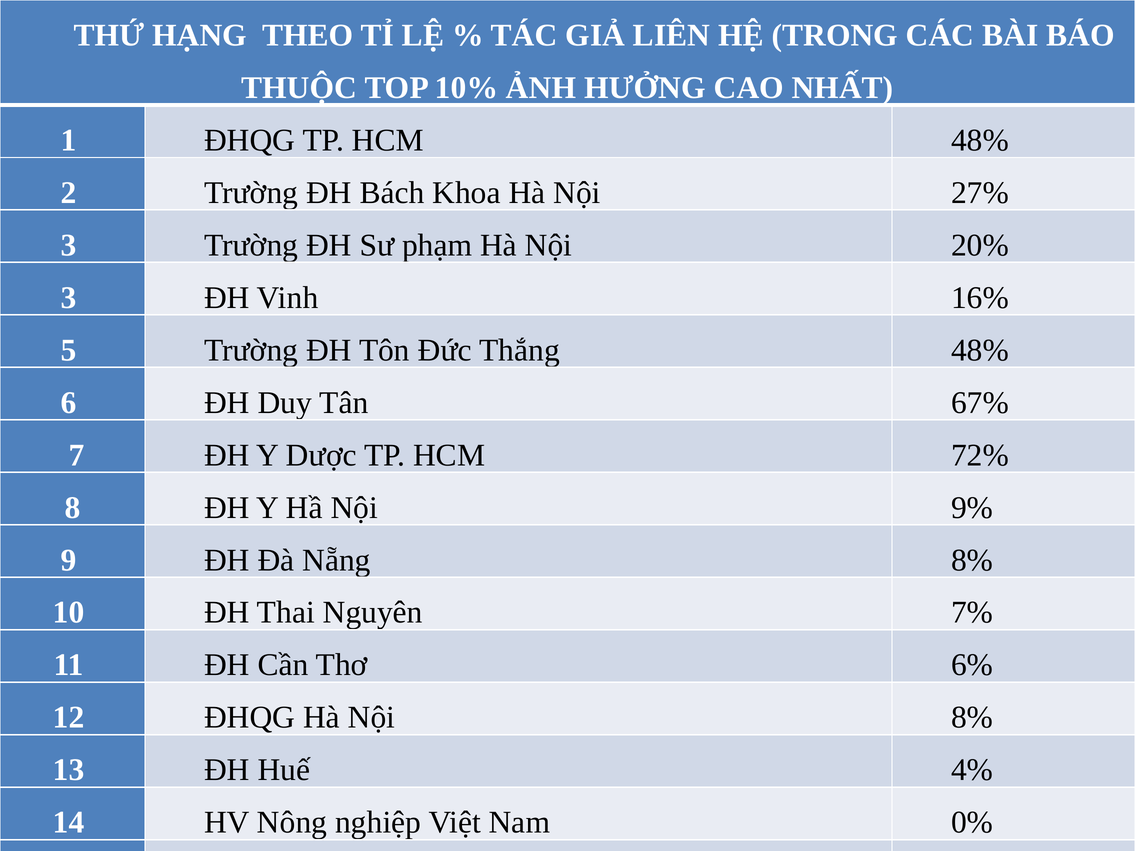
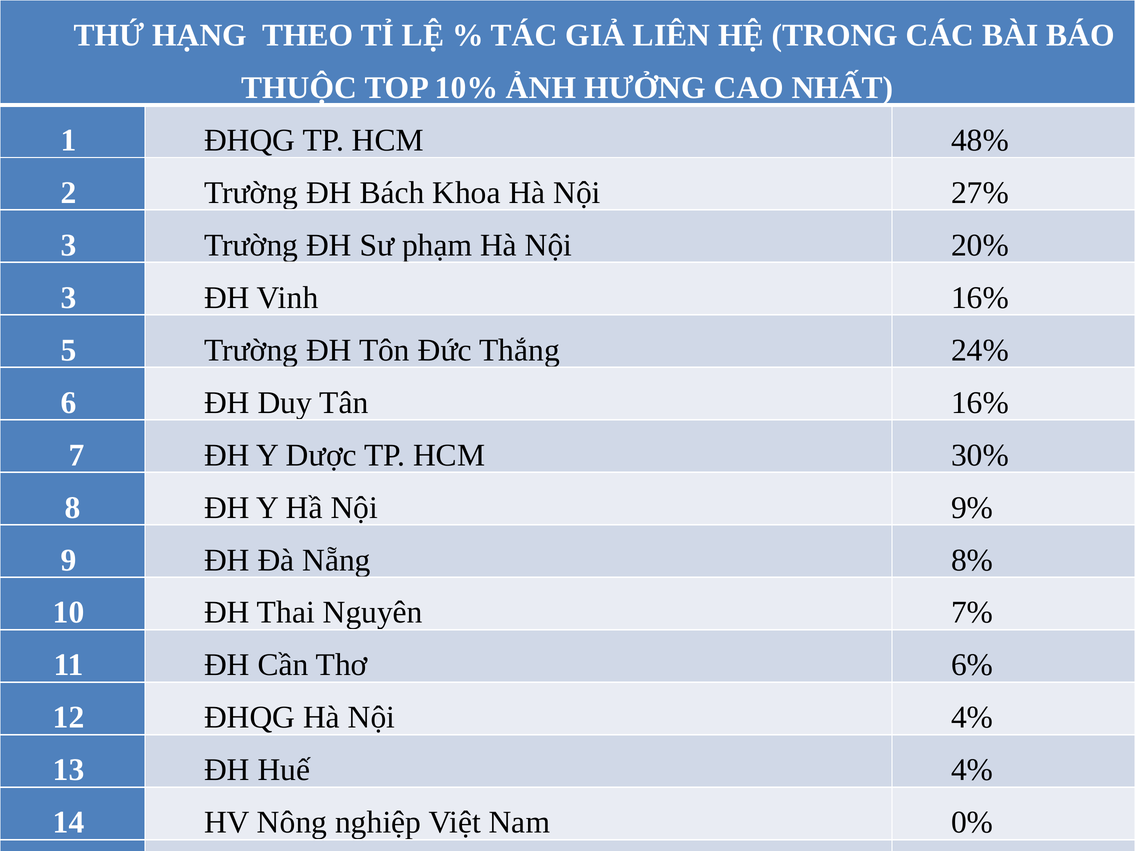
Thắng 48%: 48% -> 24% (980, 350)
Tân 67%: 67% -> 16% (980, 403)
72%: 72% -> 30% (980, 455)
Nội 8%: 8% -> 4% (972, 718)
